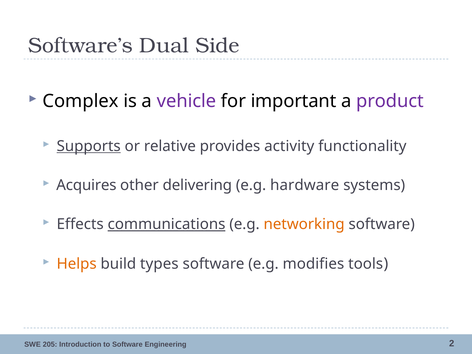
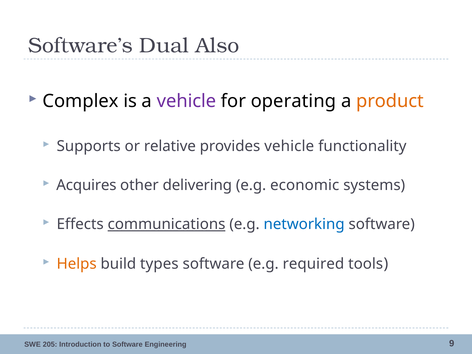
Side: Side -> Also (217, 45)
important: important -> operating (293, 101)
product colour: purple -> orange (390, 101)
Supports underline: present -> none (89, 146)
provides activity: activity -> vehicle (289, 146)
hardware: hardware -> economic (305, 185)
networking colour: orange -> blue (304, 224)
modifies: modifies -> required (313, 264)
2: 2 -> 9 (452, 344)
